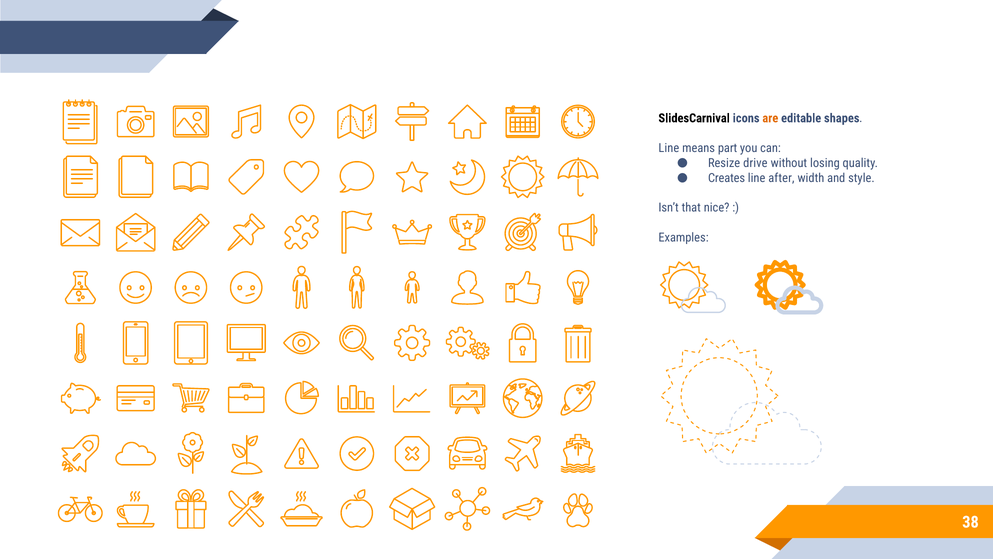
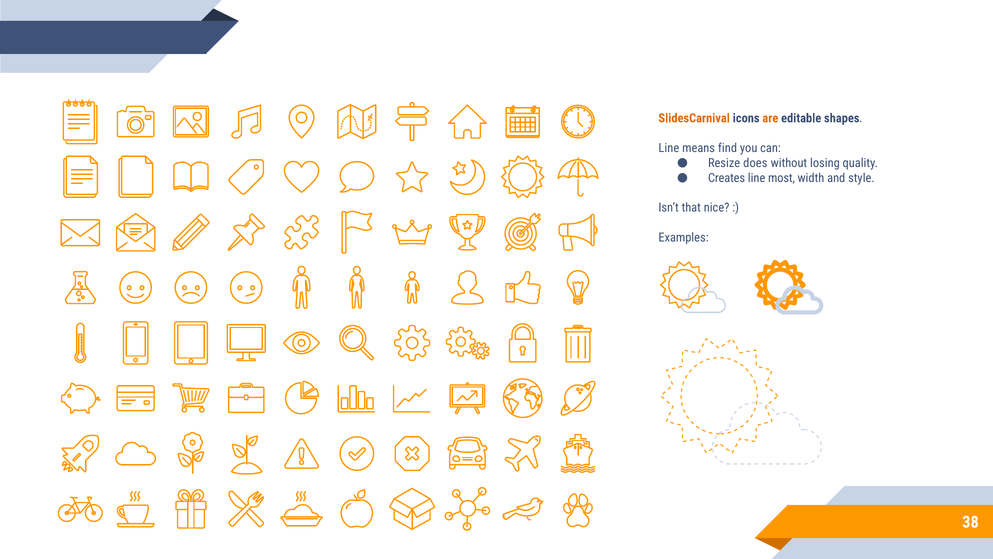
SlidesCarnival colour: black -> orange (694, 118)
part: part -> find (728, 148)
drive: drive -> does (755, 163)
after: after -> most (782, 178)
